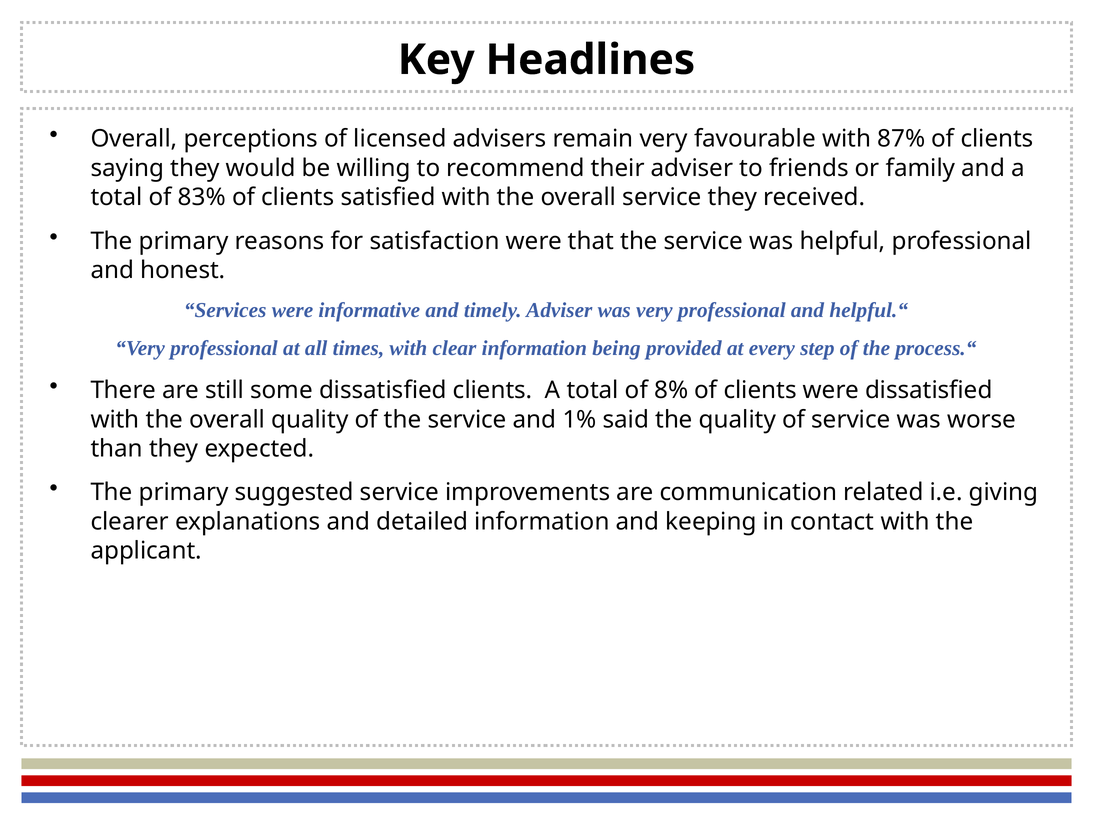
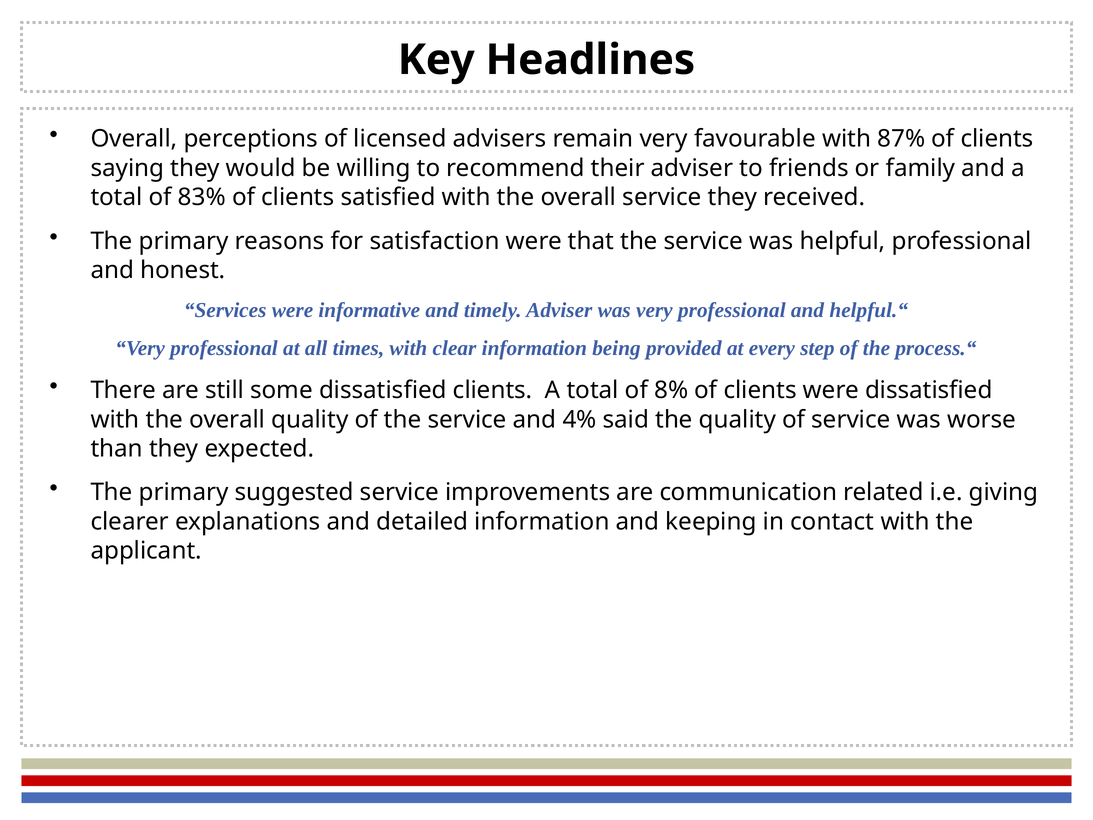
1%: 1% -> 4% (580, 419)
